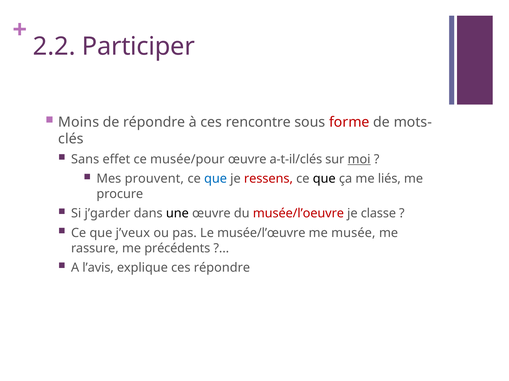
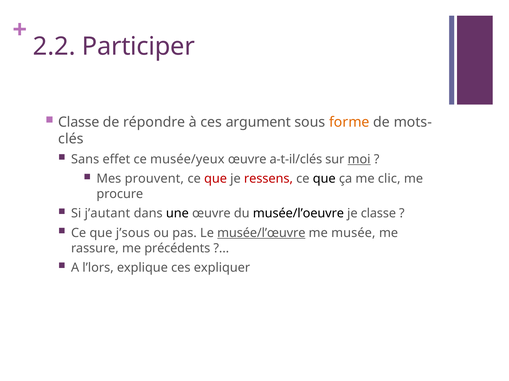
Moins: Moins -> Classe (79, 122)
rencontre: rencontre -> argument (258, 122)
forme colour: red -> orange (349, 122)
musée/pour: musée/pour -> musée/yeux (187, 160)
que colour: blue -> red (216, 179)
liés: liés -> clic (389, 179)
j’garder: j’garder -> j’autant (107, 214)
musée/l’oeuvre colour: red -> black (298, 214)
j’veux: j’veux -> j’sous (133, 233)
musée/l’œuvre underline: none -> present (261, 233)
l’avis: l’avis -> l’lors (98, 268)
ces répondre: répondre -> expliquer (222, 268)
